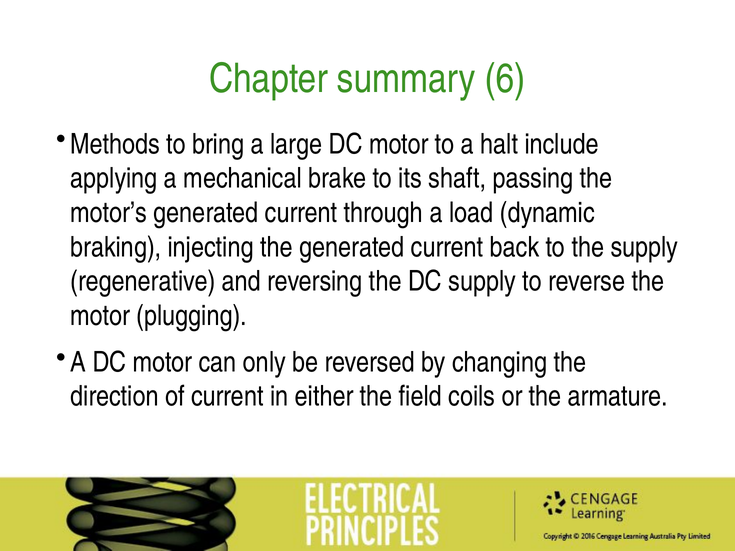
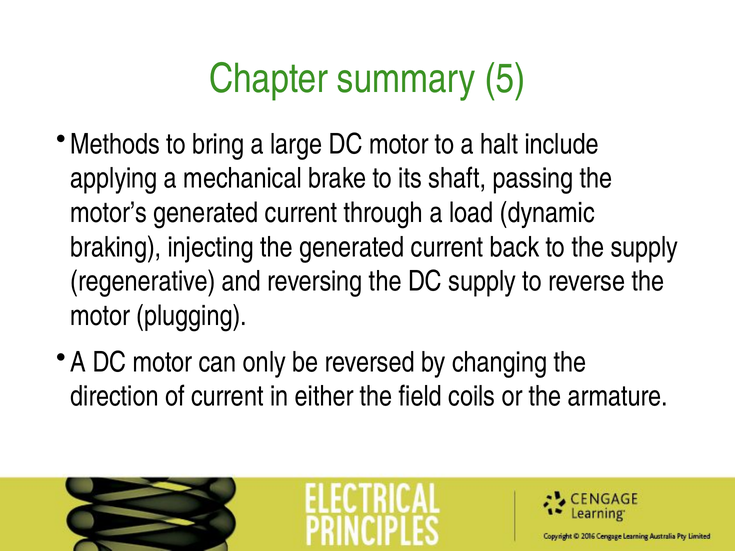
6: 6 -> 5 (505, 79)
